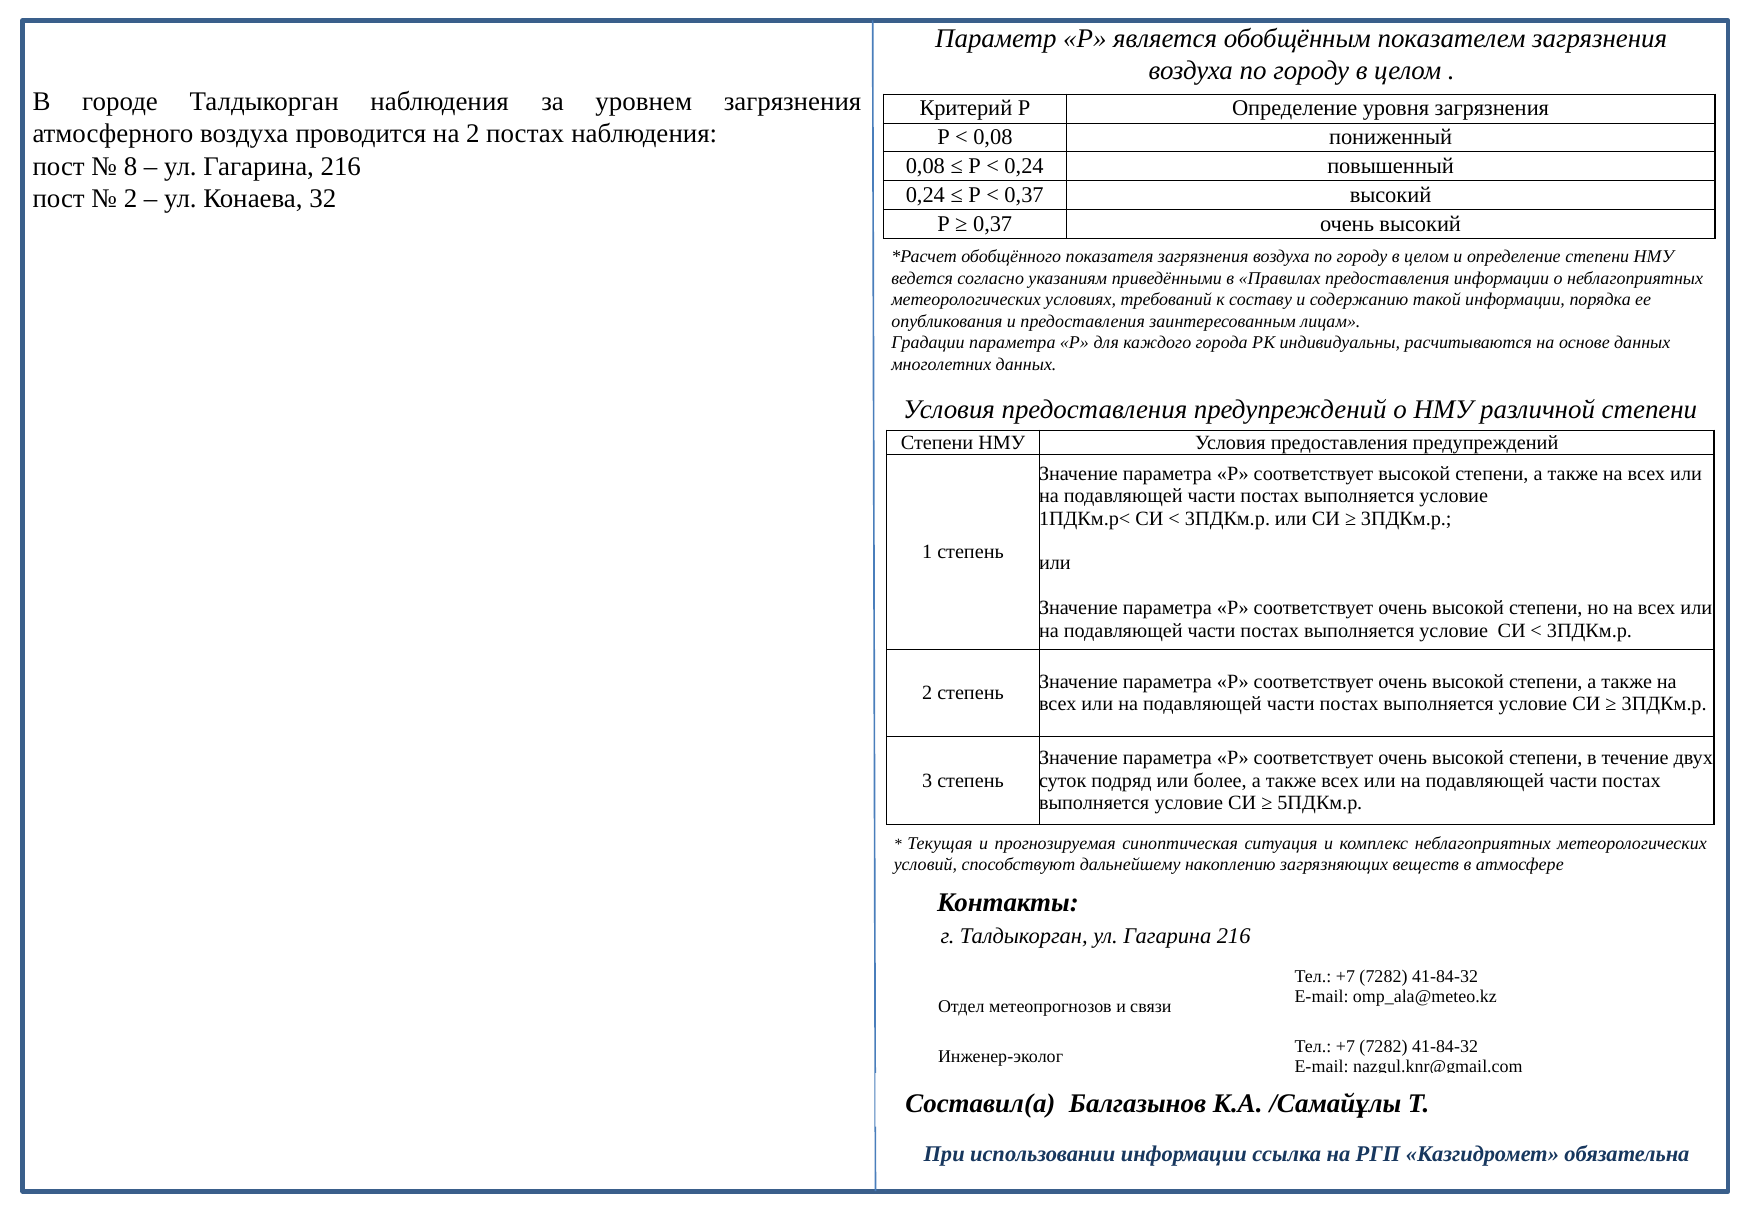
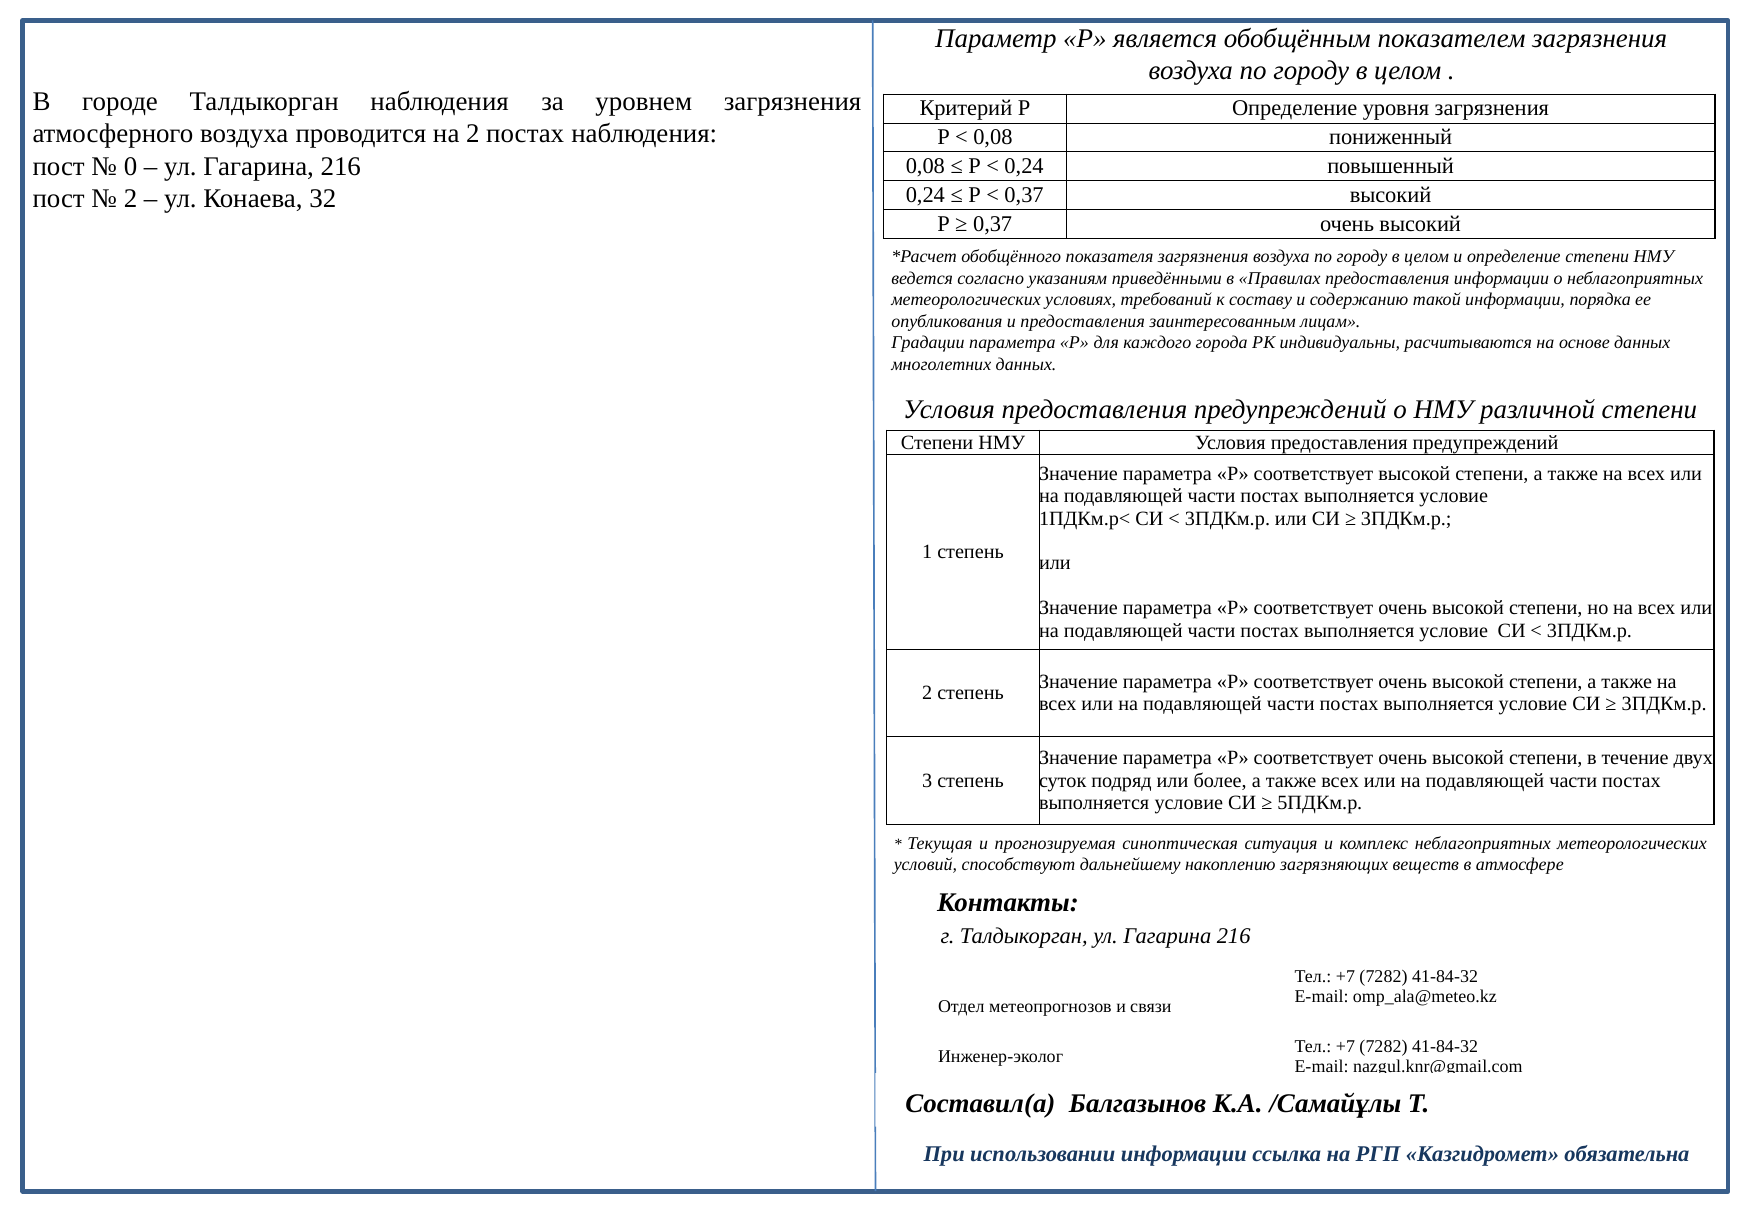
8: 8 -> 0 (131, 166)
